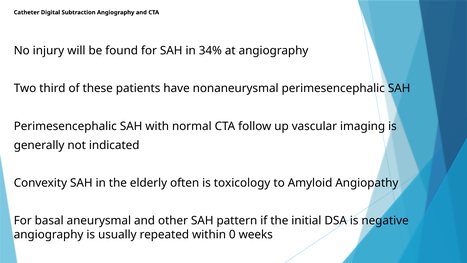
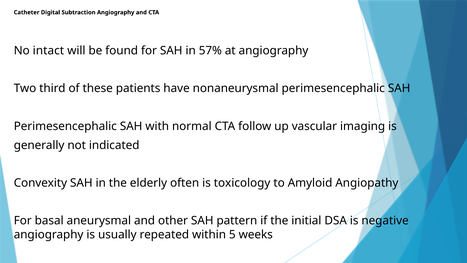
injury: injury -> intact (48, 51)
34%: 34% -> 57% (210, 51)
0: 0 -> 5 (232, 235)
